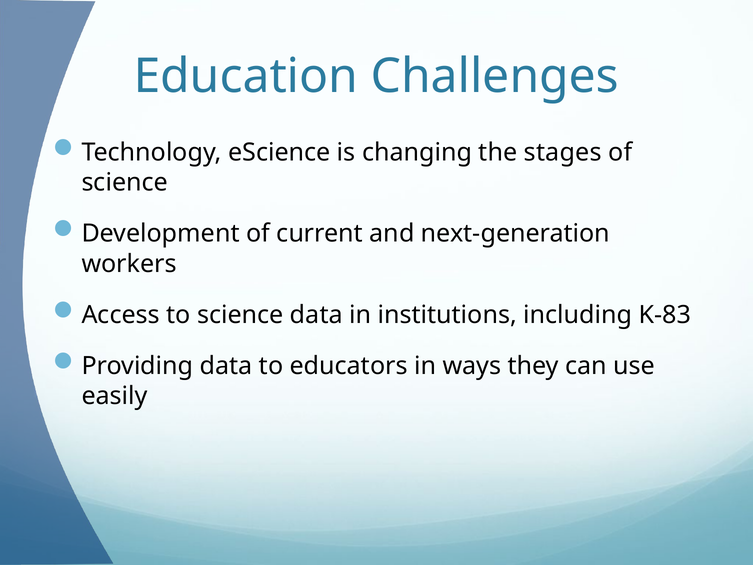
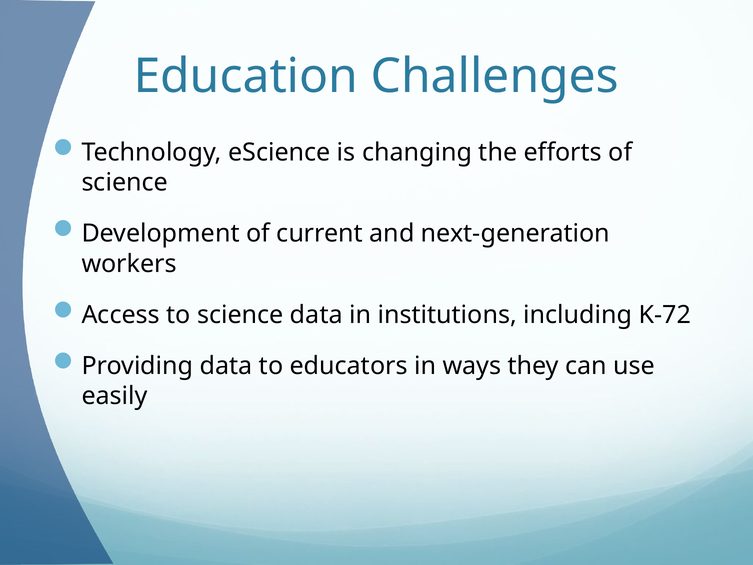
stages: stages -> efforts (563, 152)
K-83: K-83 -> K-72 (665, 315)
